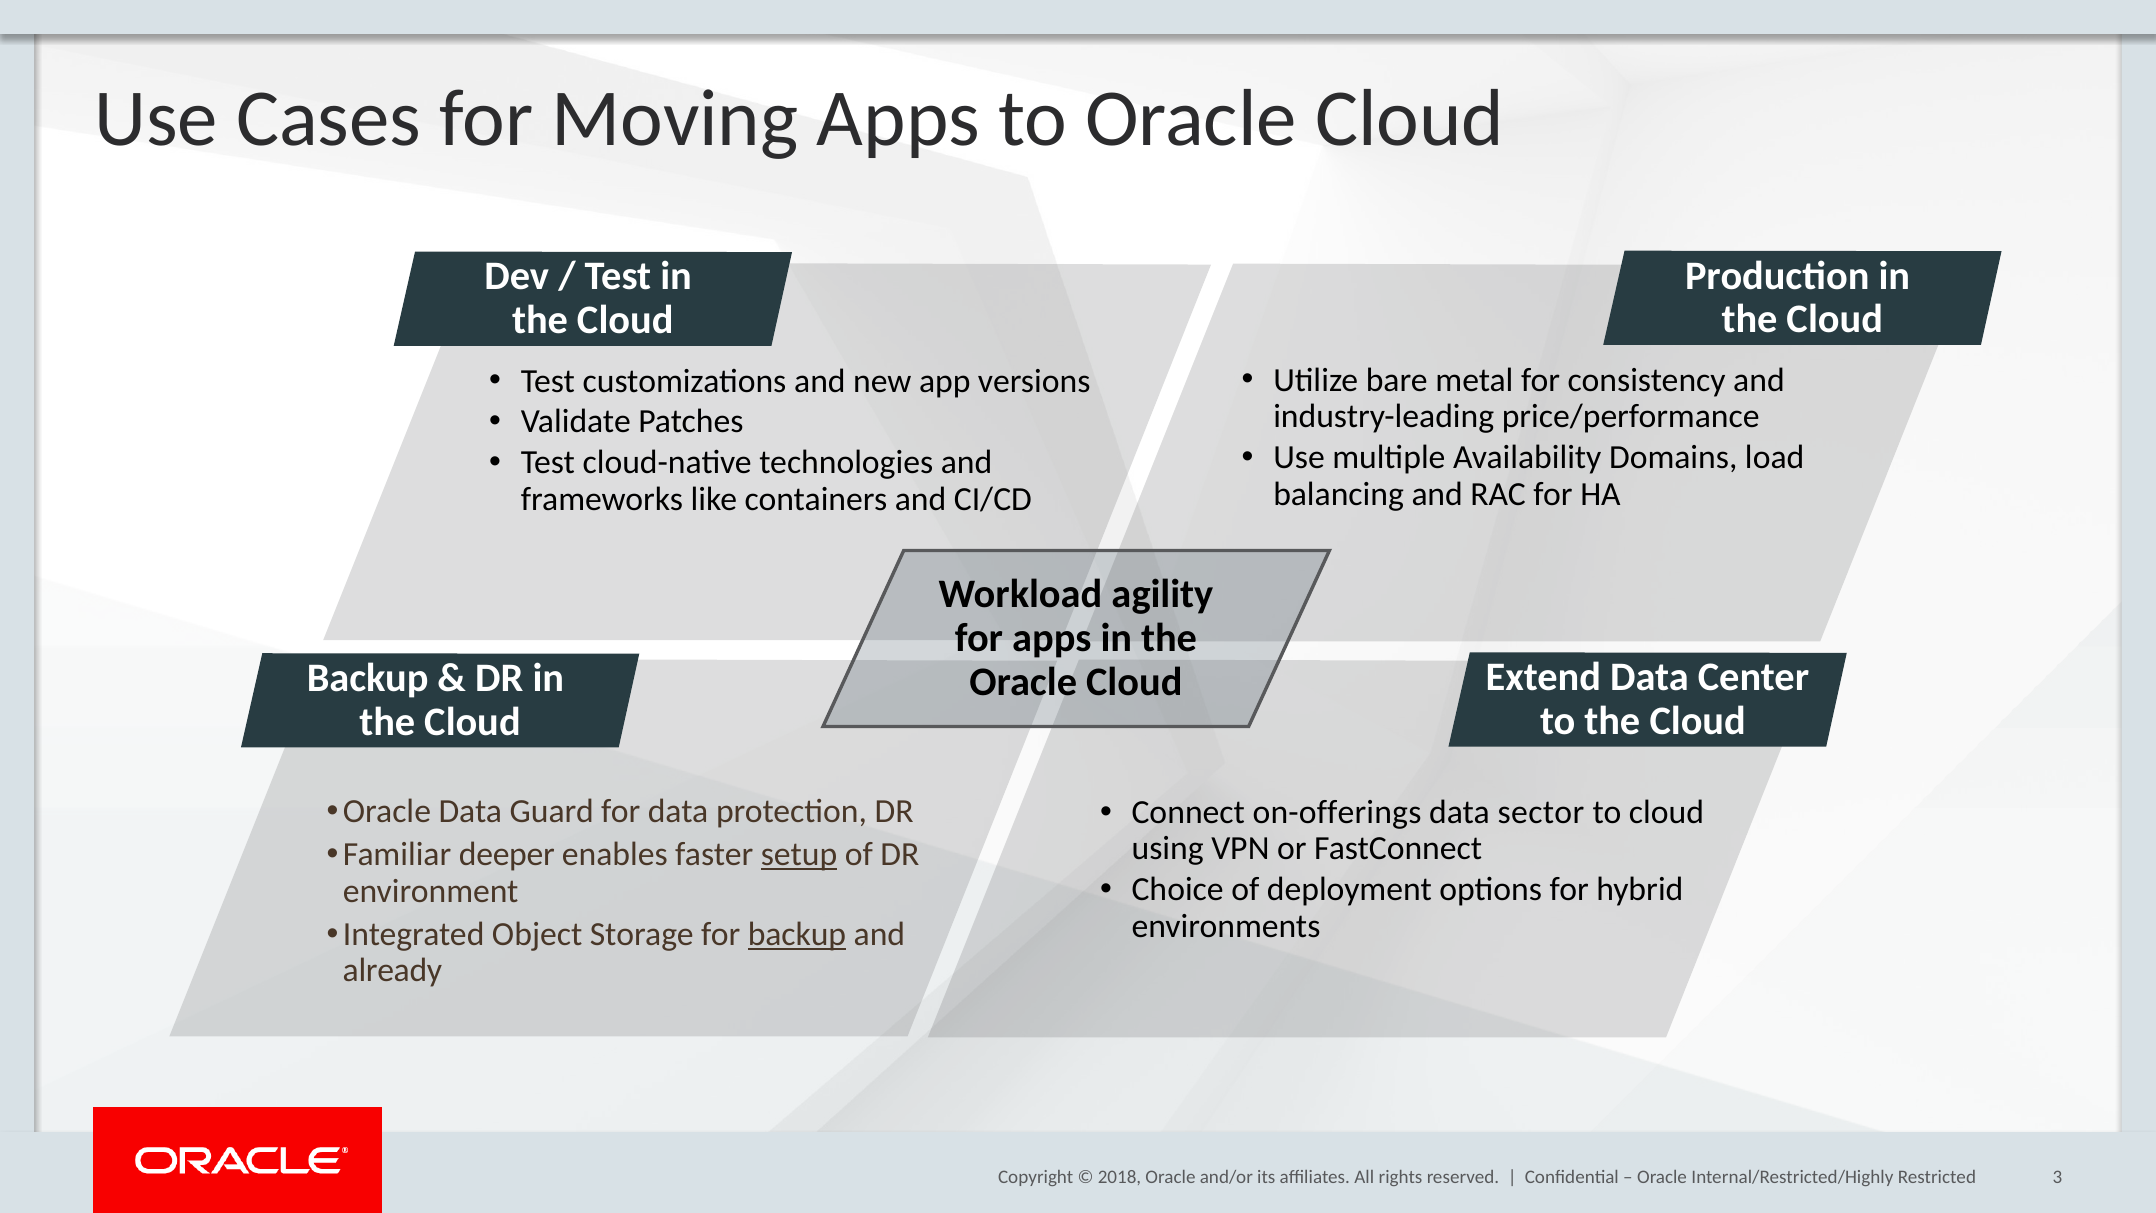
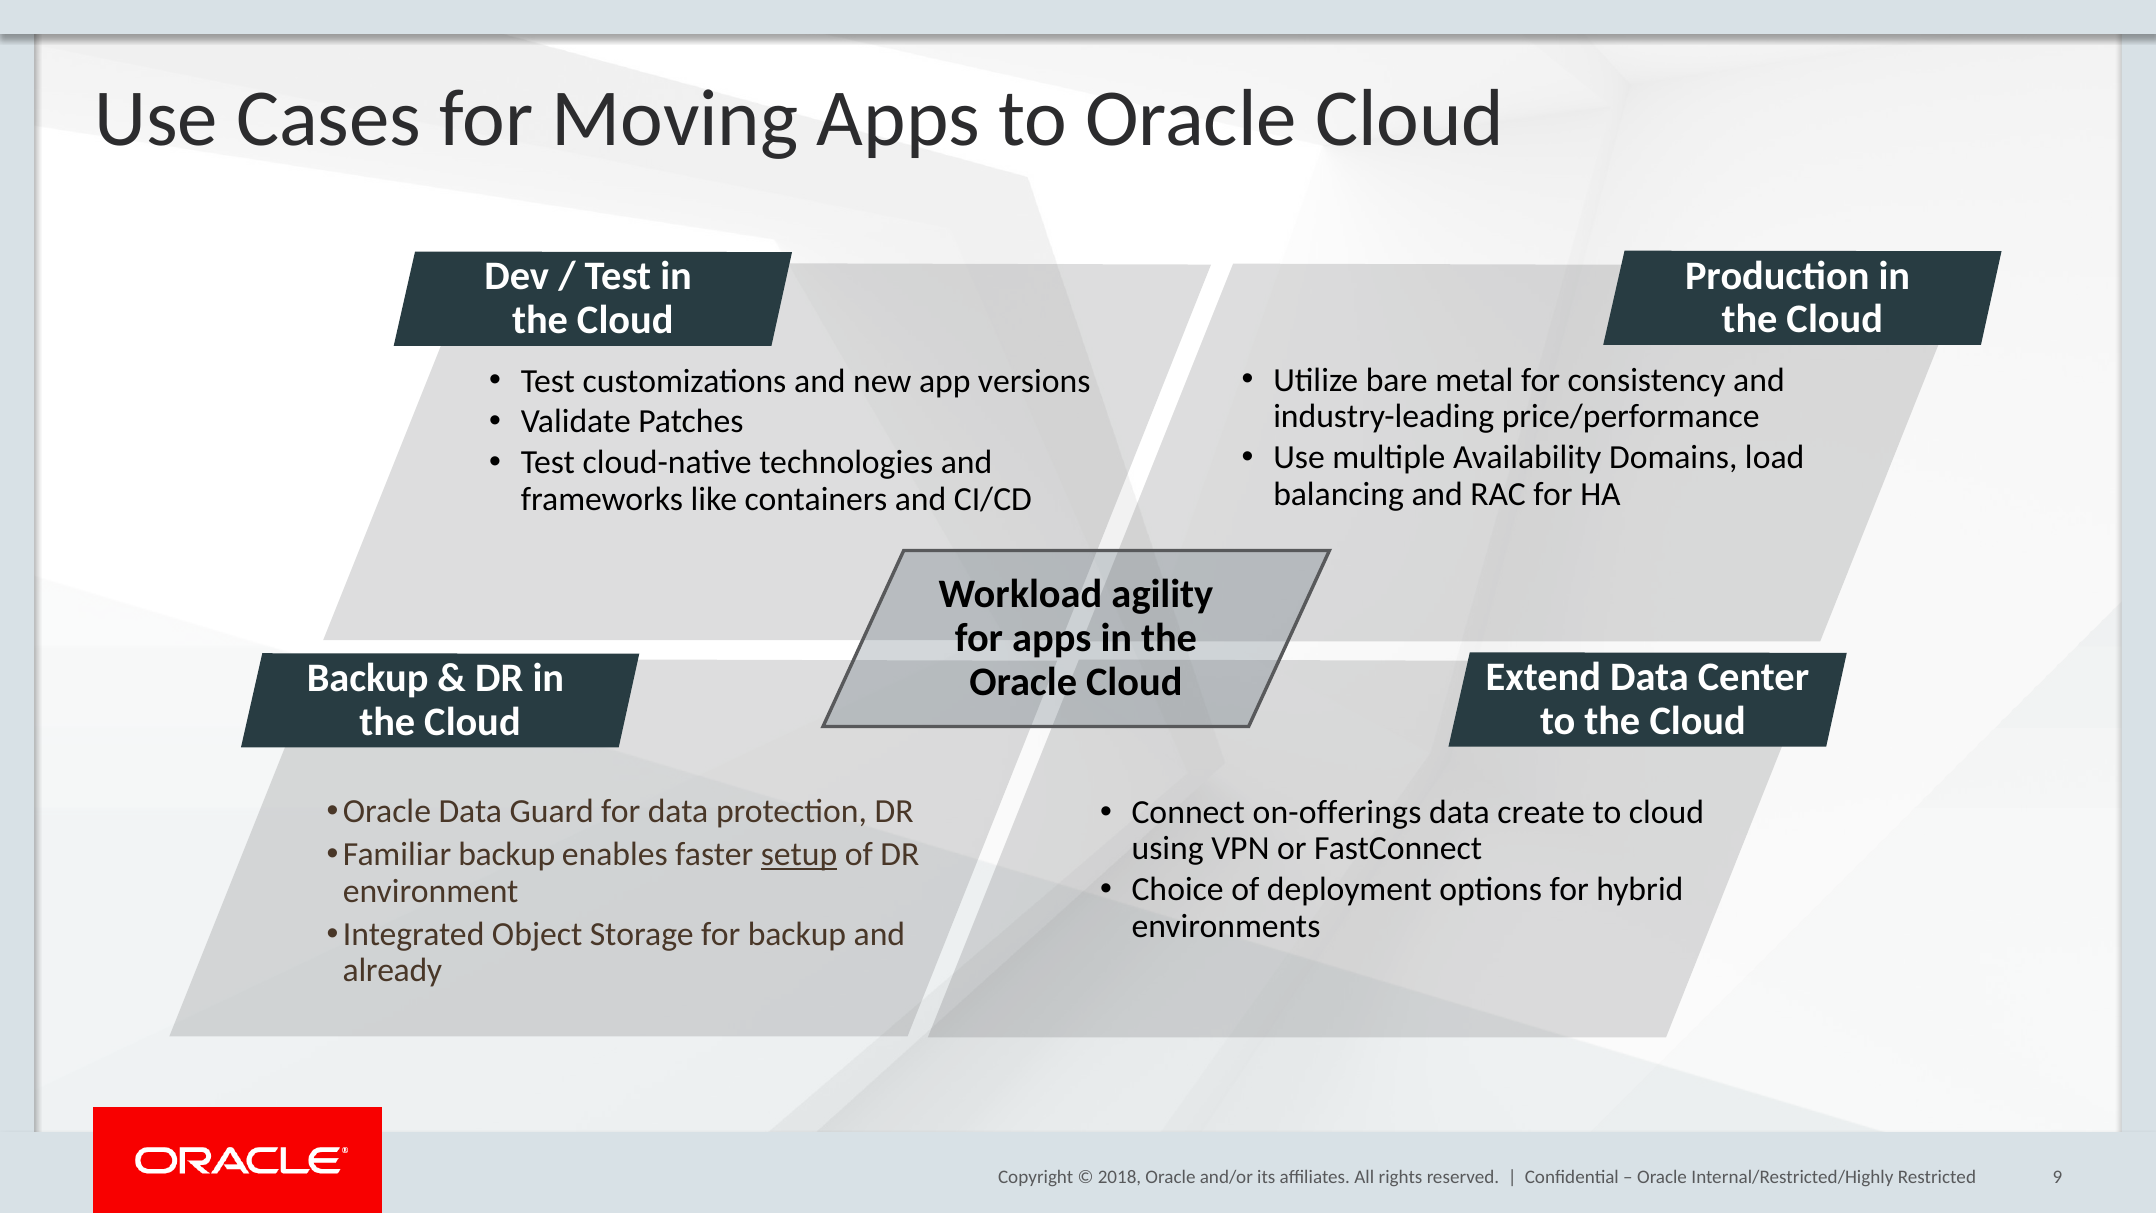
sector: sector -> create (1541, 812)
Familiar deeper: deeper -> backup (507, 855)
backup underline: present -> none (797, 934)
3: 3 -> 9 (2057, 1177)
